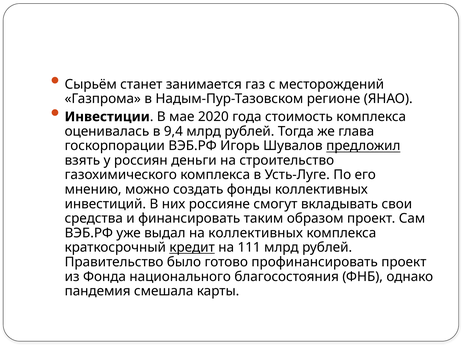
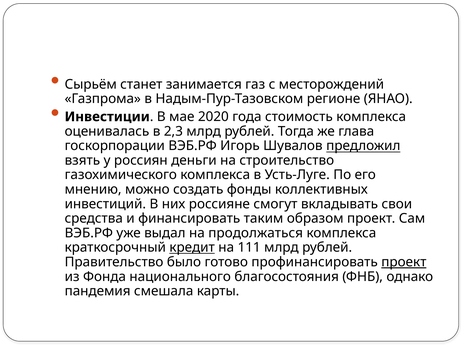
9,4: 9,4 -> 2,3 (173, 131)
на коллективных: коллективных -> продолжаться (256, 233)
проект underline: none -> present (404, 262)
